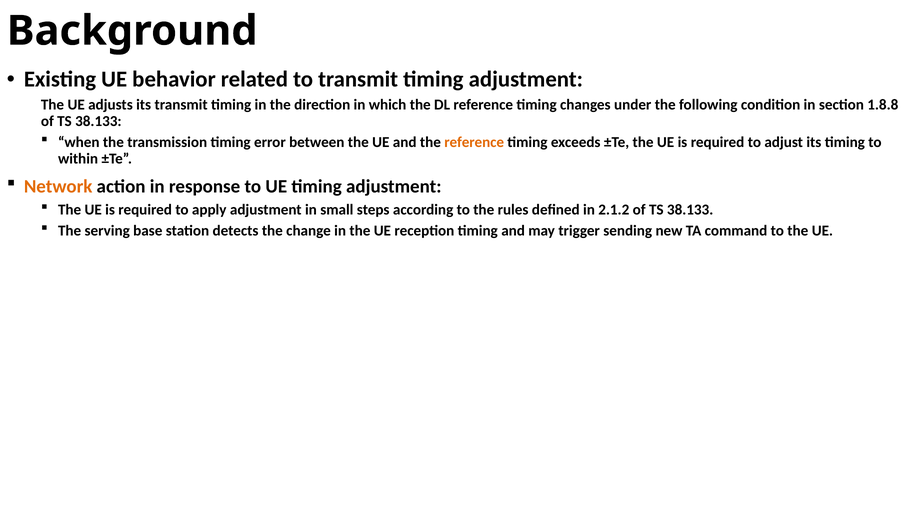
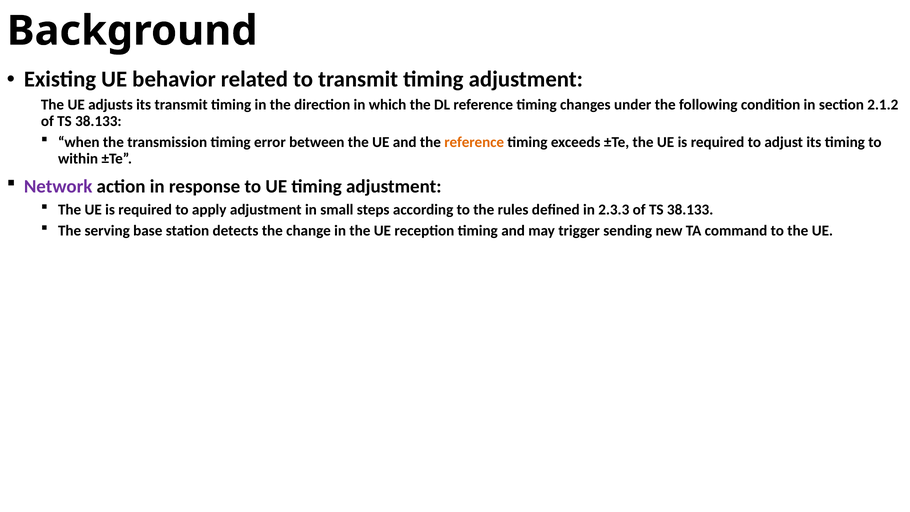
1.8.8: 1.8.8 -> 2.1.2 (883, 105)
Network colour: orange -> purple (58, 186)
2.1.2: 2.1.2 -> 2.3.3 (614, 210)
